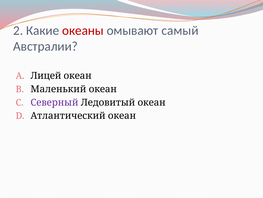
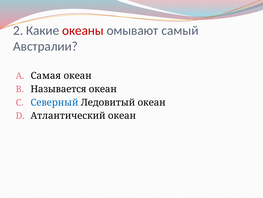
Лицей: Лицей -> Самая (46, 76)
Маленький: Маленький -> Называется (58, 89)
Северный colour: purple -> blue (54, 102)
